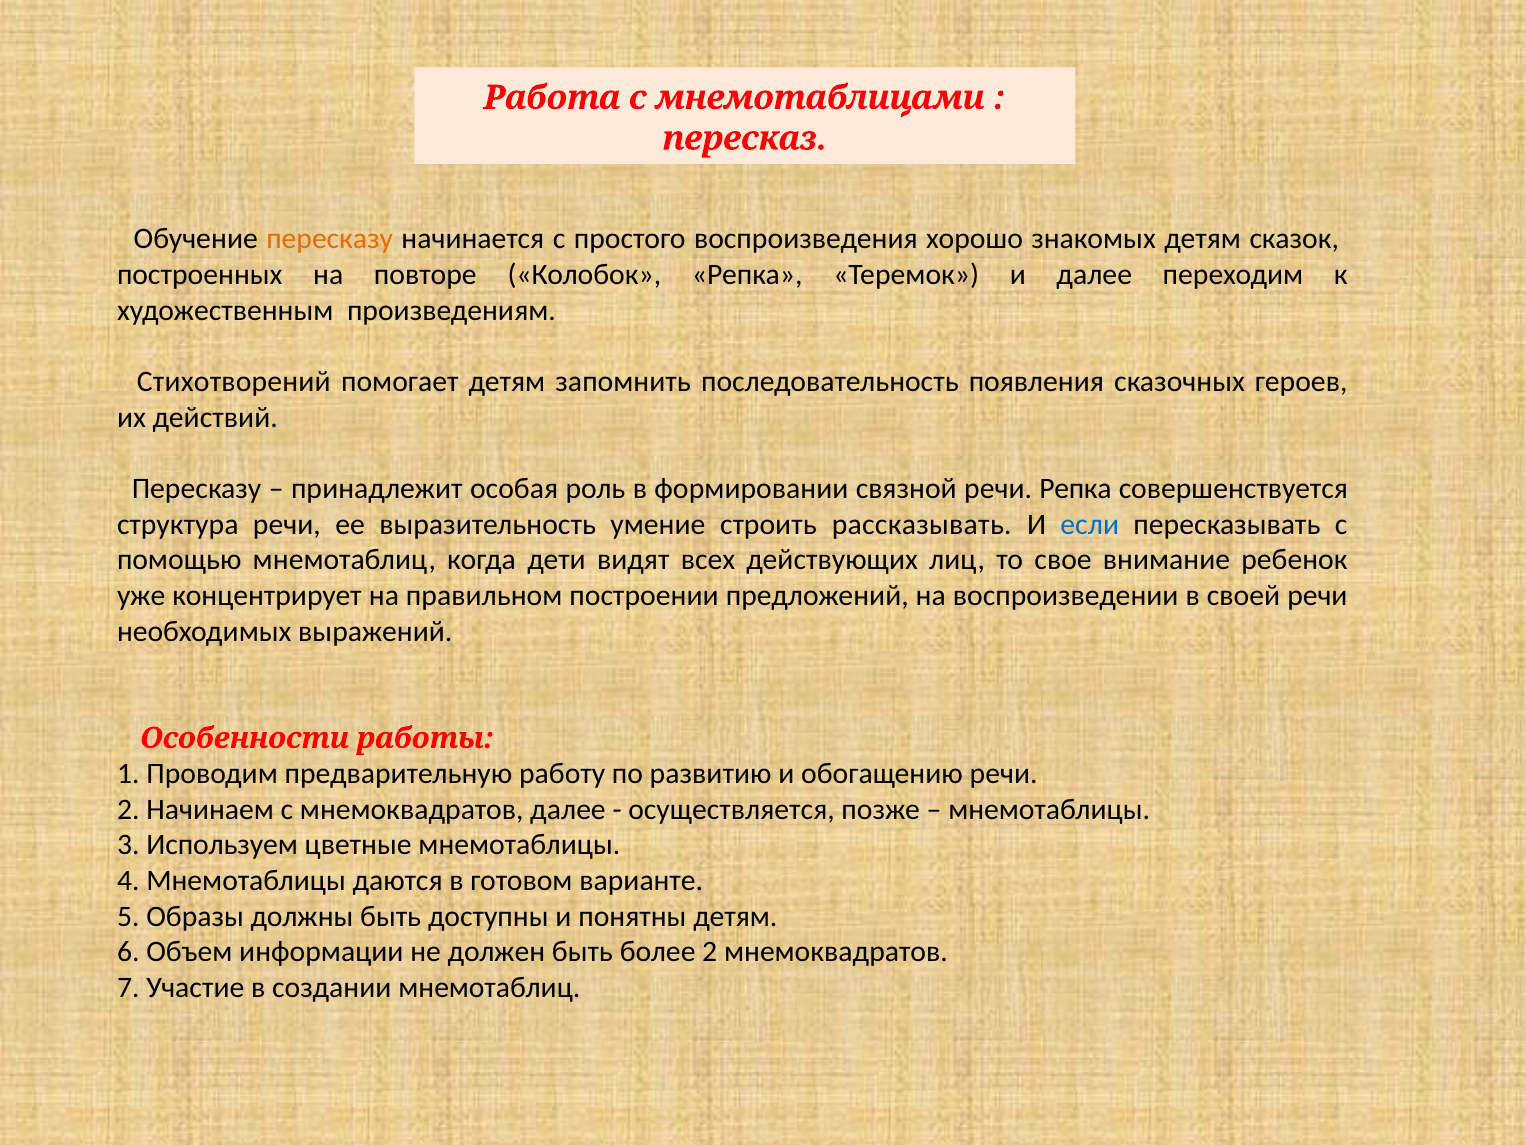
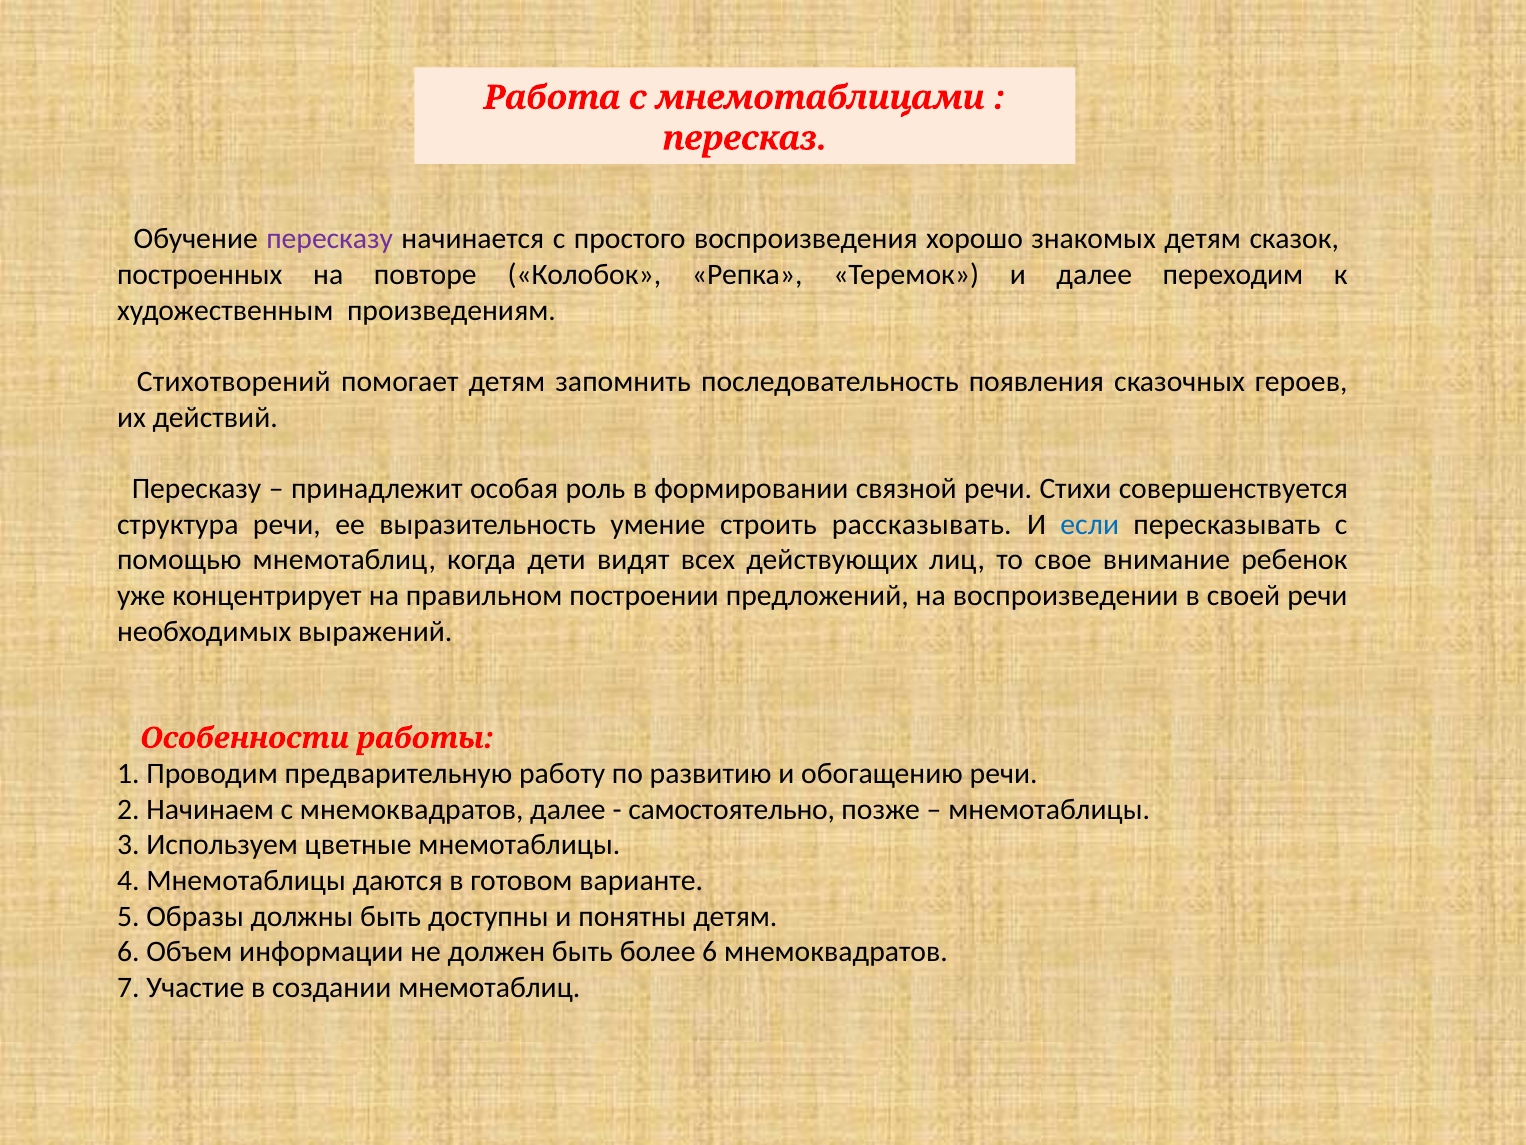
пересказу colour: orange -> purple (330, 239)
речи Репка: Репка -> Стихи (1075, 488)
осуществляется: осуществляется -> самостоятельно (732, 809)
более 2: 2 -> 6 (710, 952)
